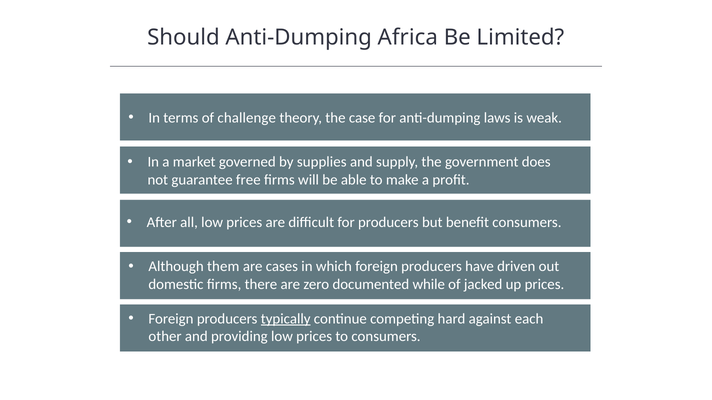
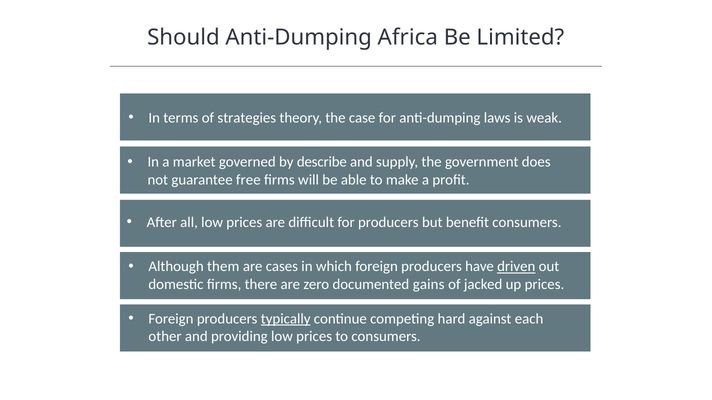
challenge: challenge -> strategies (247, 118)
supplies: supplies -> describe (322, 162)
driven underline: none -> present (516, 267)
while: while -> gains (429, 285)
